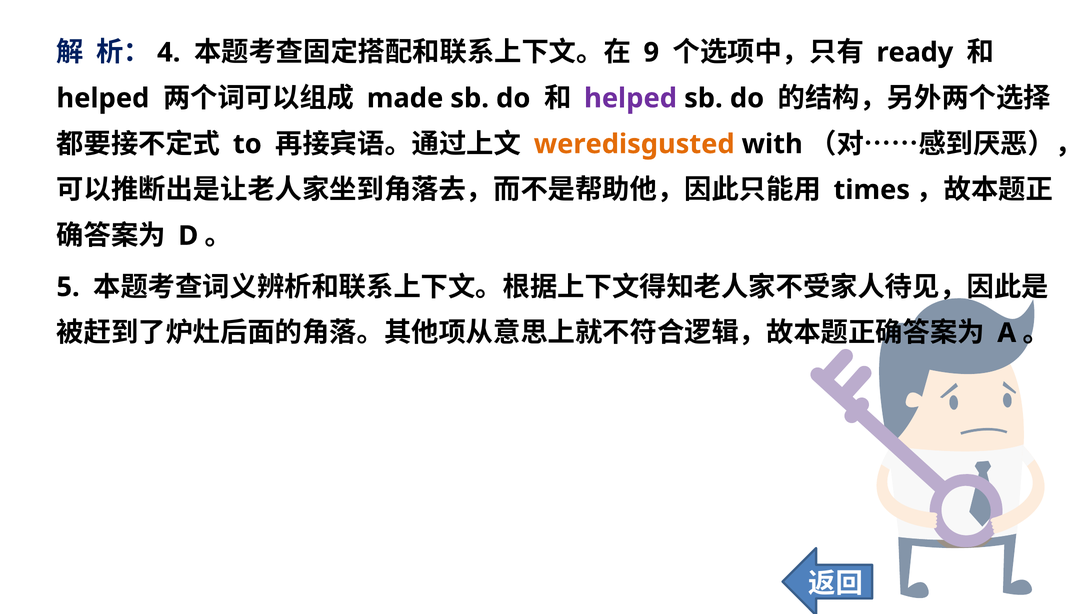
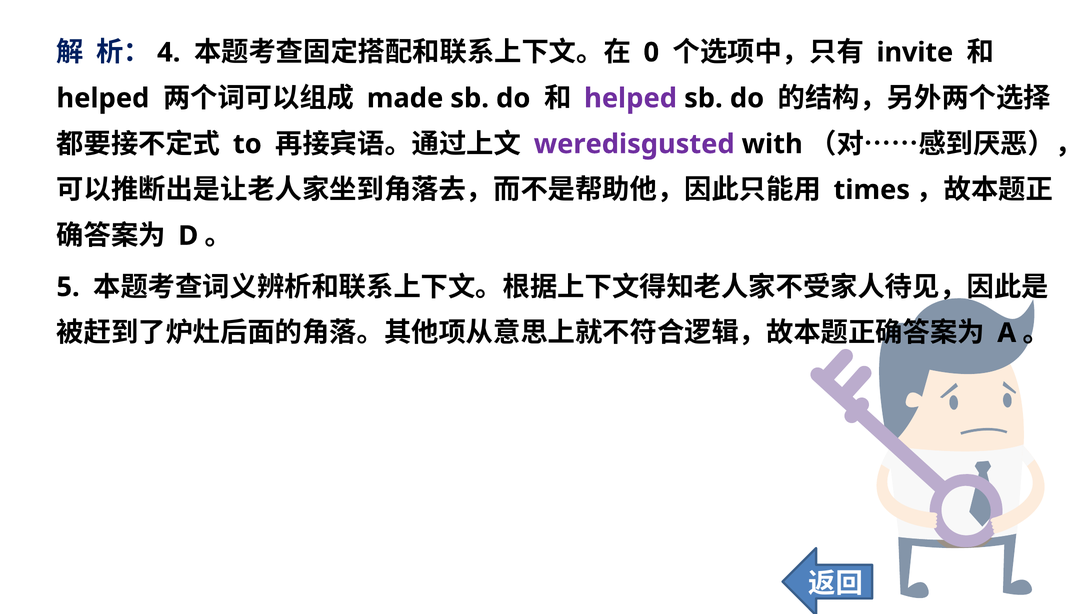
9: 9 -> 0 (651, 52)
ready: ready -> invite (915, 52)
weredisgusted colour: orange -> purple (634, 144)
